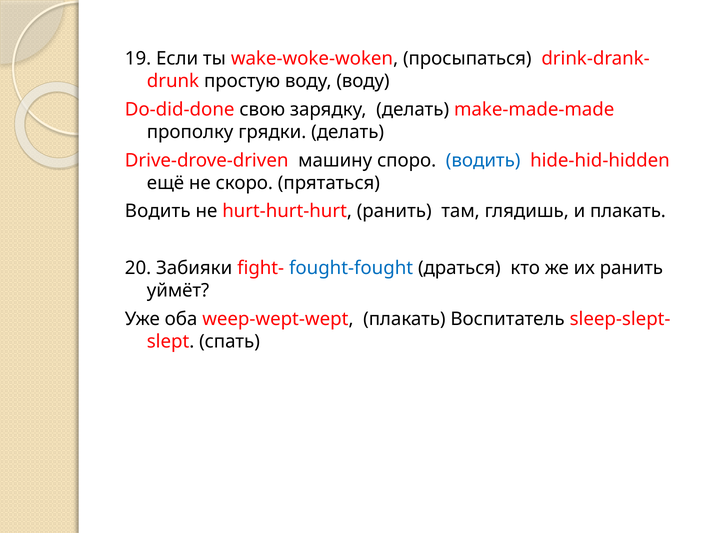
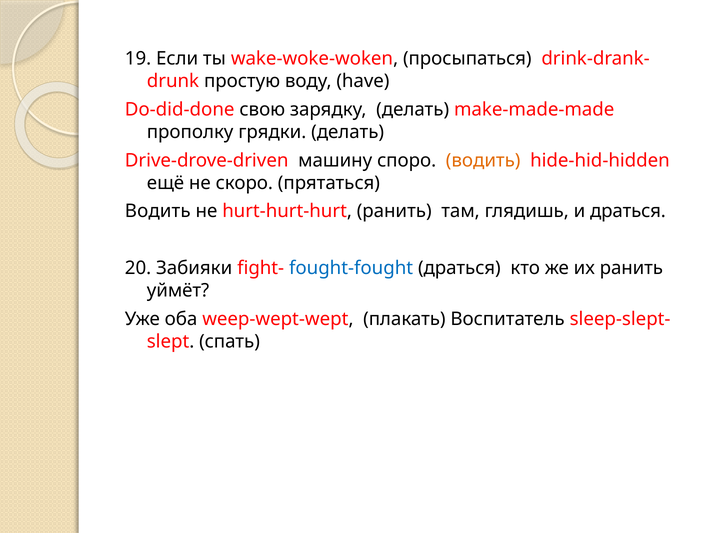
воду воду: воду -> have (363, 81)
водить colour: blue -> orange (483, 160)
и плакать: плакать -> драться (628, 211)
